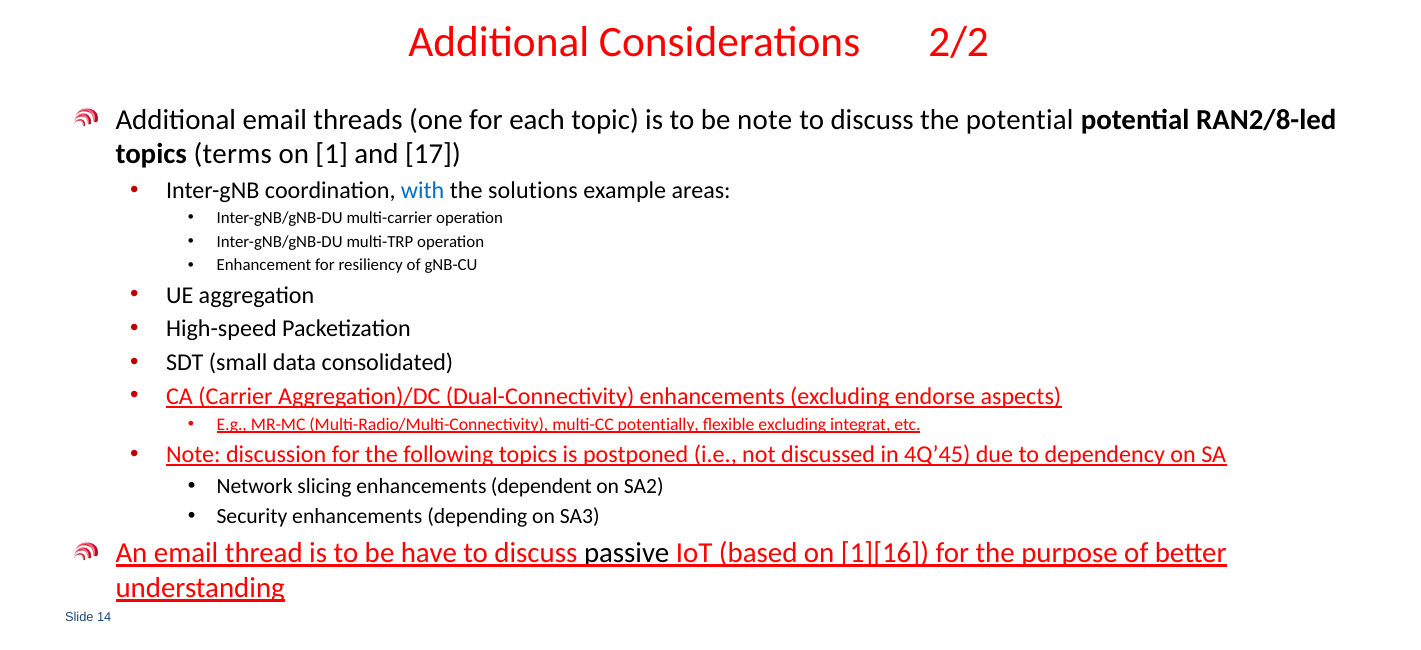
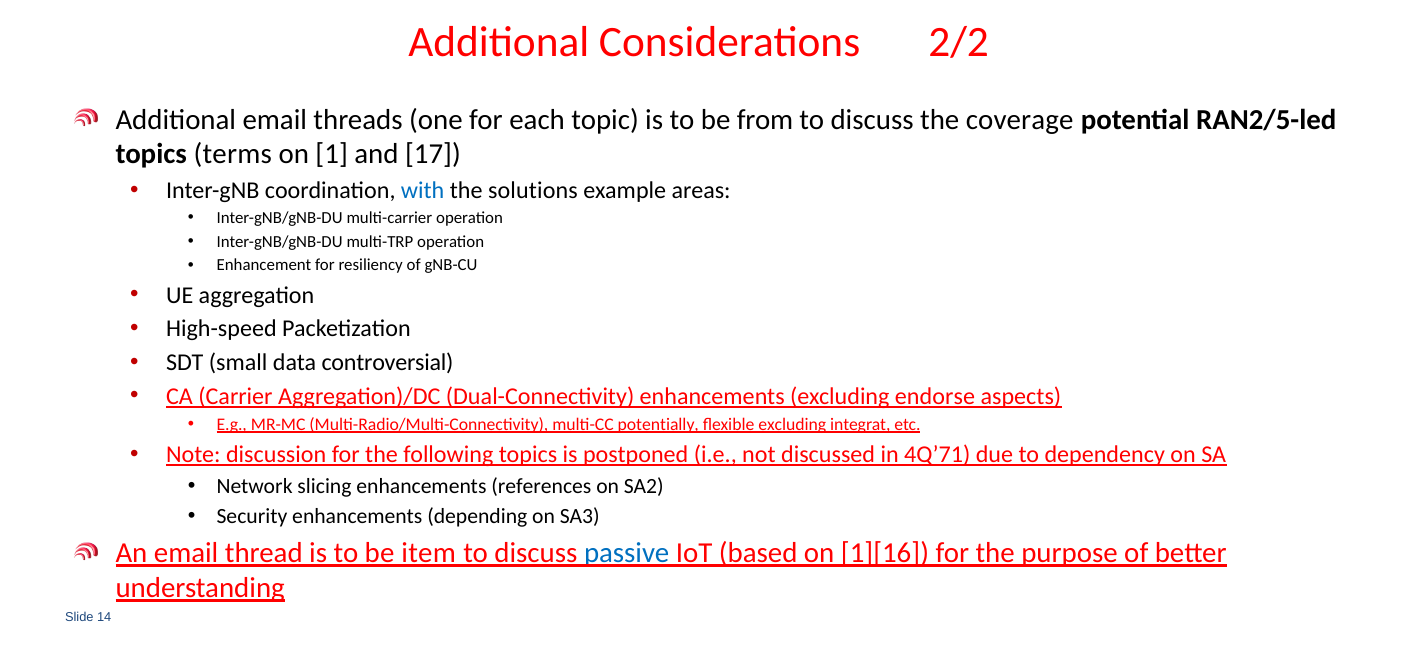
be note: note -> from (765, 120)
the potential: potential -> coverage (1020, 120)
RAN2/8-led: RAN2/8-led -> RAN2/5-led (1266, 120)
consolidated: consolidated -> controversial (388, 363)
4Q’45: 4Q’45 -> 4Q’71 (937, 455)
dependent: dependent -> references (541, 486)
have: have -> item (429, 553)
passive colour: black -> blue (627, 553)
